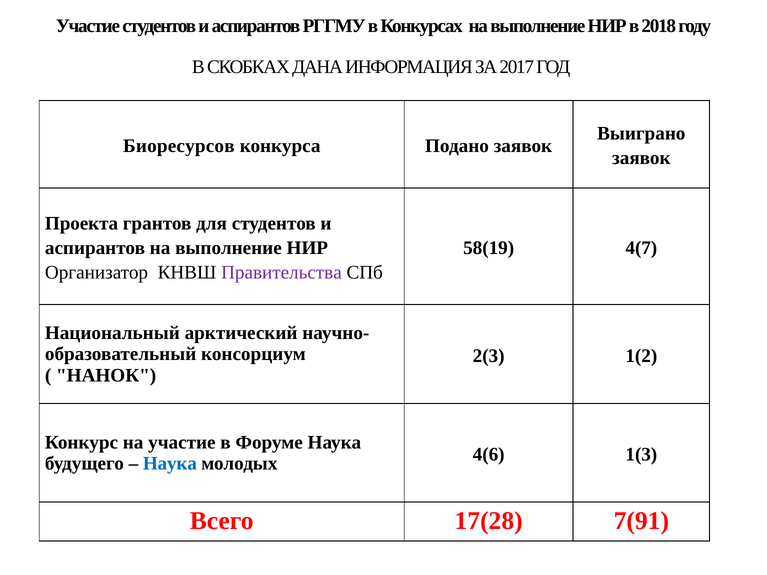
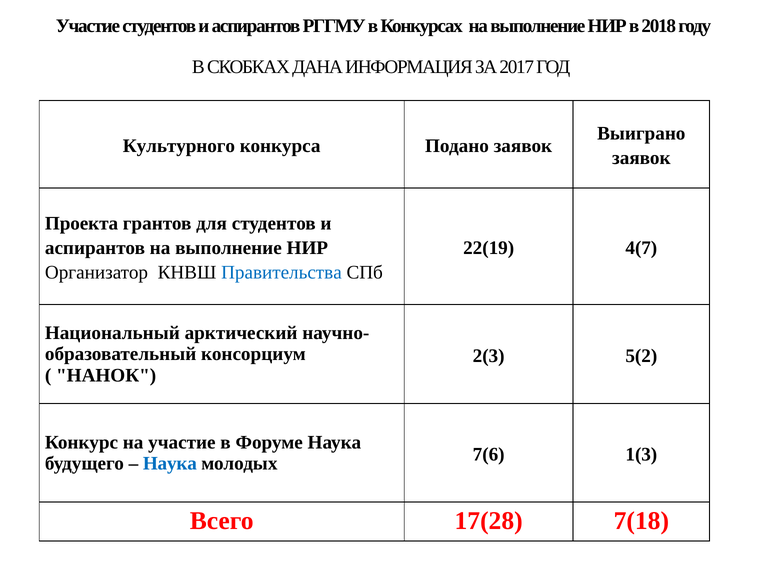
Биоресурсов: Биоресурсов -> Культурного (179, 146)
58(19: 58(19 -> 22(19 (489, 248)
Правительства colour: purple -> blue (281, 272)
1(2: 1(2 -> 5(2 (641, 356)
4(6: 4(6 -> 7(6 (489, 455)
7(91: 7(91 -> 7(18 (641, 521)
